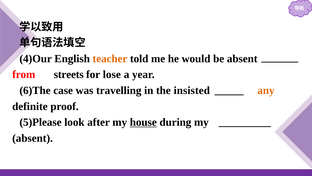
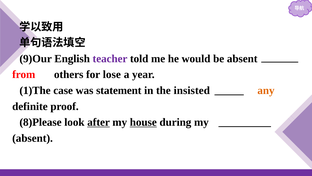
4)Our: 4)Our -> 9)Our (36, 59)
teacher colour: orange -> purple (110, 59)
streets: streets -> others (69, 74)
6)The: 6)The -> 1)The (35, 90)
travelling: travelling -> statement (119, 90)
5)Please: 5)Please -> 8)Please (41, 122)
after underline: none -> present (99, 122)
